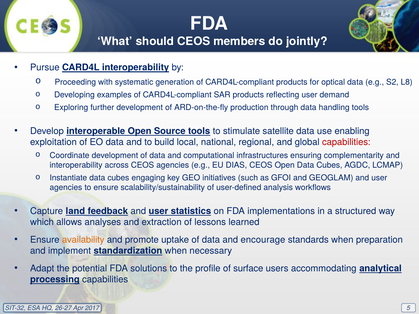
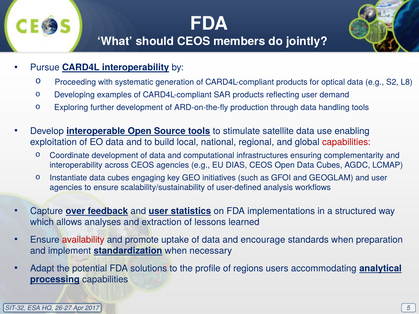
land: land -> over (75, 211)
availability colour: orange -> red (83, 240)
surface: surface -> regions (248, 269)
